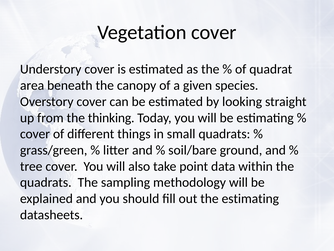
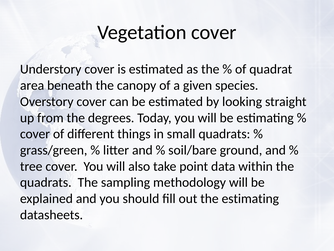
thinking: thinking -> degrees (111, 118)
